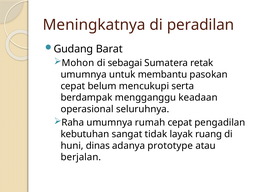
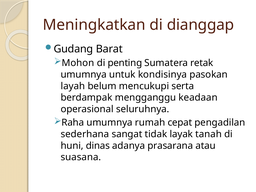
Meningkatnya: Meningkatnya -> Meningkatkan (94, 25)
peradilan: peradilan -> dianggap (201, 25)
sebagai: sebagai -> penting (125, 63)
membantu: membantu -> kondisinya (162, 75)
cepat: cepat -> layah (73, 86)
kebutuhan: kebutuhan -> sederhana (85, 134)
ruang: ruang -> tanah (209, 134)
prototype: prototype -> prasarana (170, 146)
berjalan: berjalan -> suasana (81, 157)
